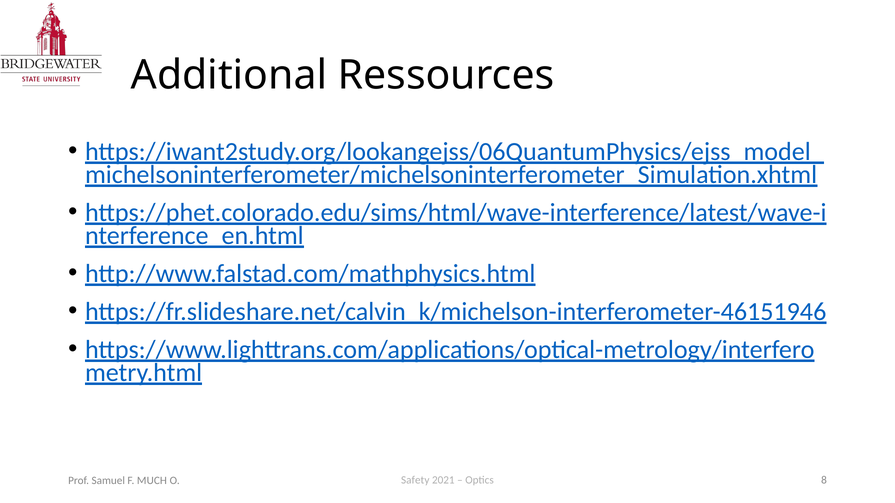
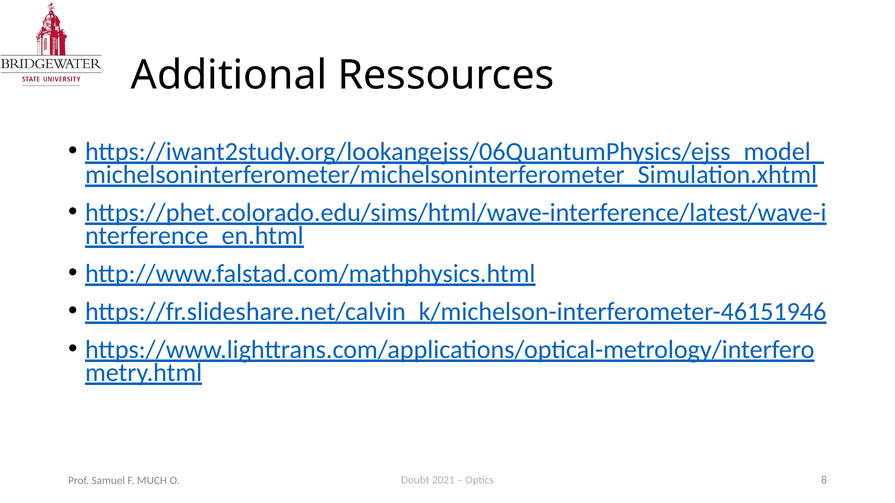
Safety: Safety -> Doubt (415, 481)
